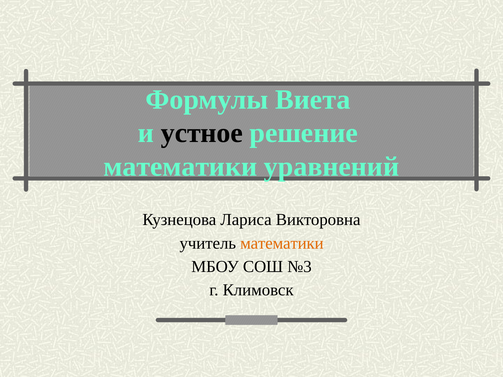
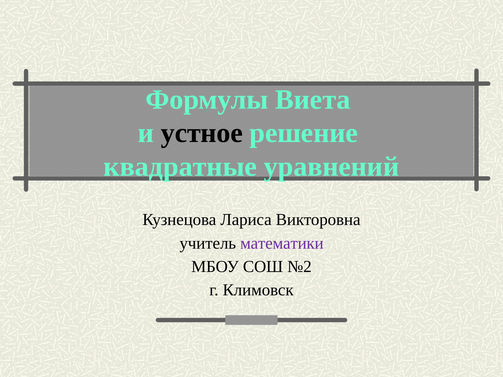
математики: математики -> квадратные (180, 167)
математики colour: orange -> purple (282, 243)
№3: №3 -> №2 (299, 267)
